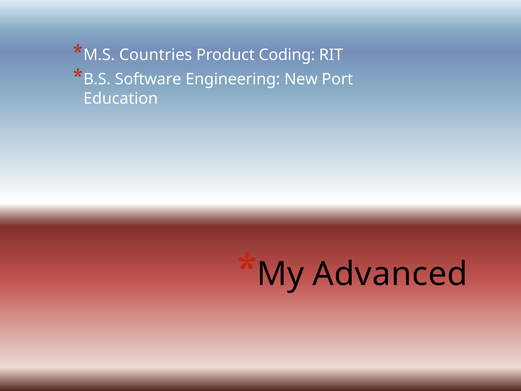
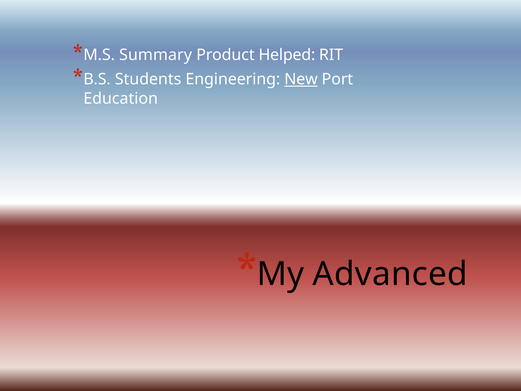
Countries: Countries -> Summary (156, 55)
Coding: Coding -> Helped (287, 55)
Software: Software -> Students (148, 79)
New underline: none -> present (301, 79)
